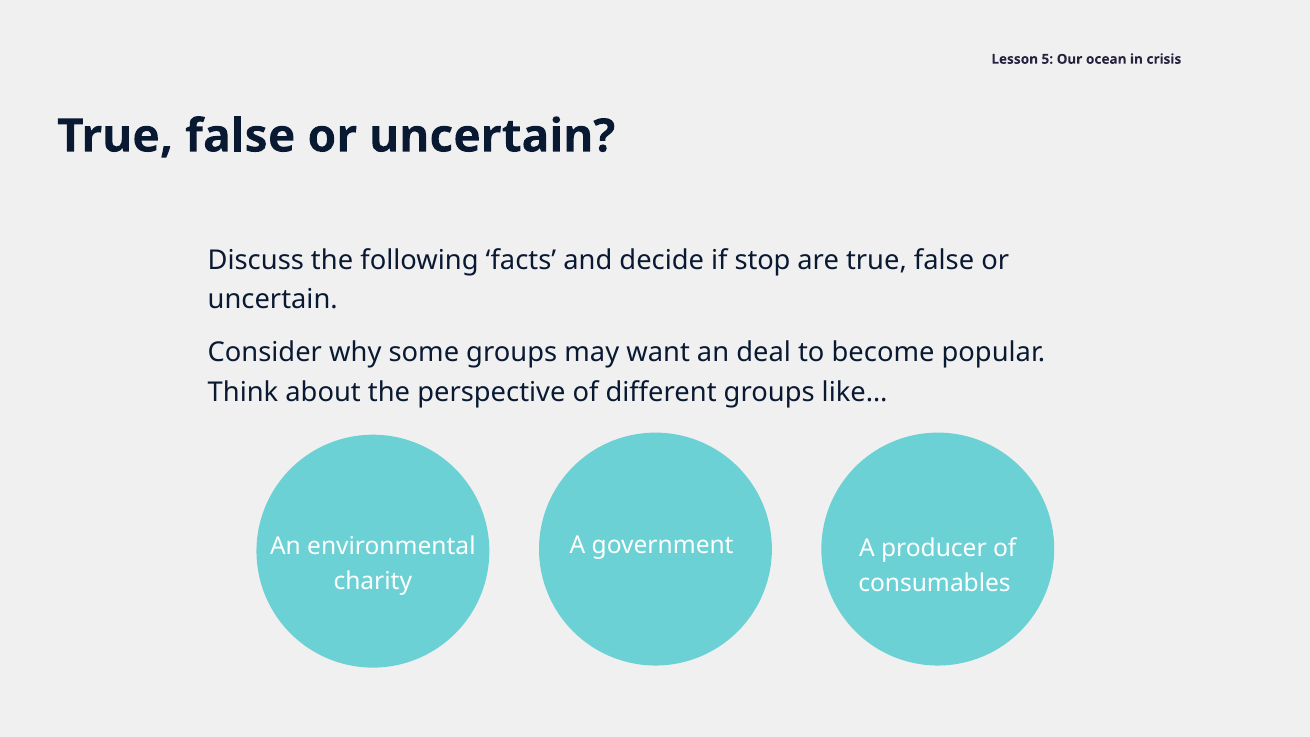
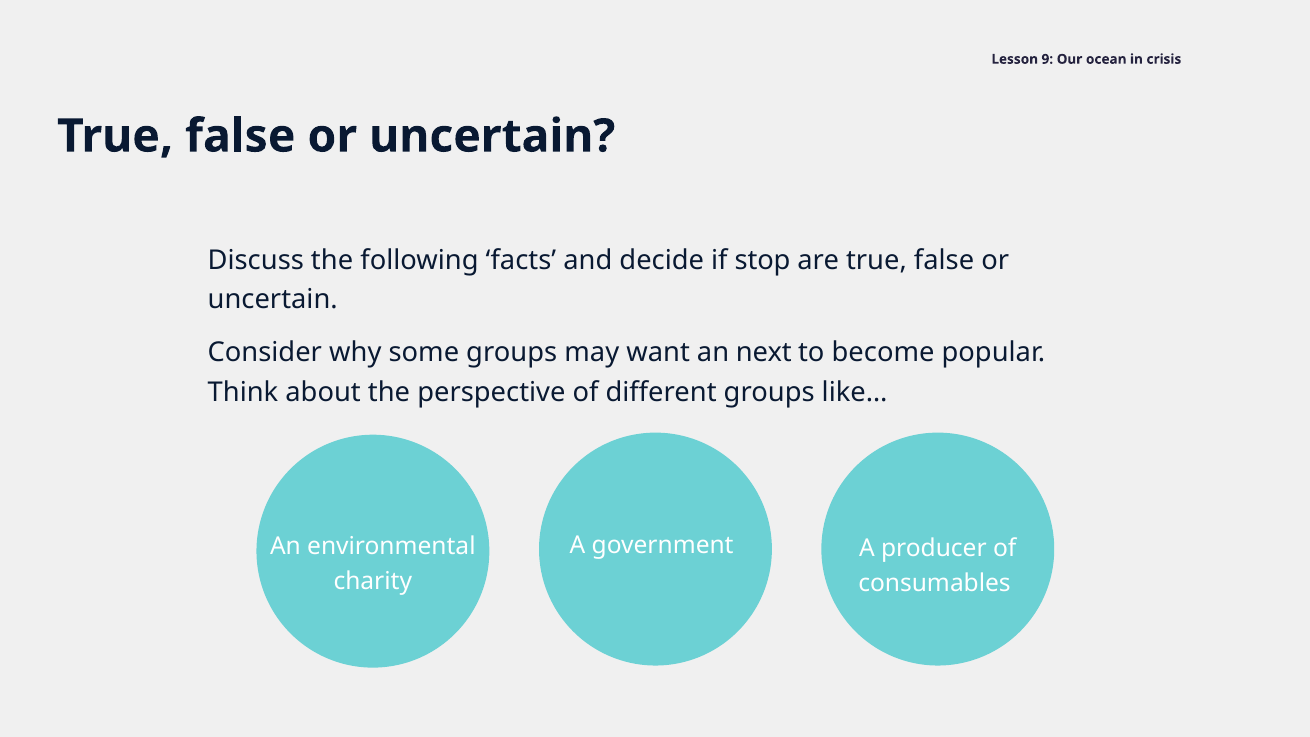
5: 5 -> 9 (1047, 59)
deal: deal -> next (764, 353)
